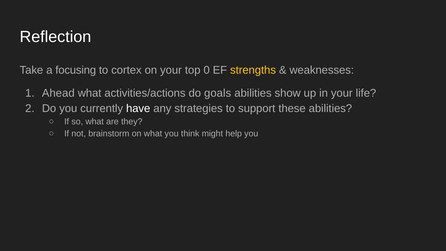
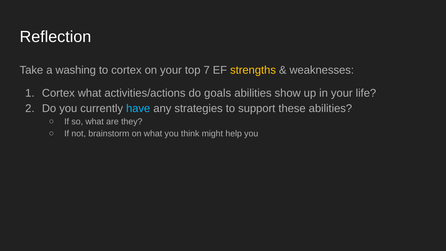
focusing: focusing -> washing (76, 70)
0: 0 -> 7 (207, 70)
Ahead: Ahead -> Cortex (58, 93)
have colour: white -> light blue (138, 108)
